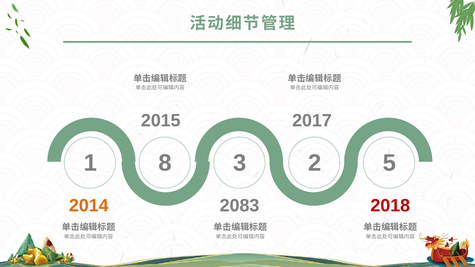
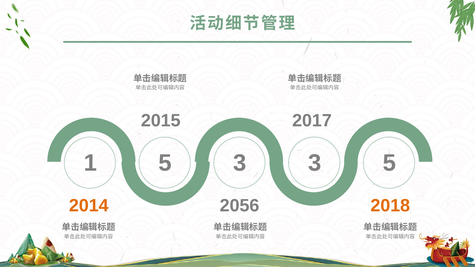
1 8: 8 -> 5 (165, 163)
3 2: 2 -> 3 (315, 163)
2083: 2083 -> 2056 (240, 206)
2018 colour: red -> orange (390, 206)
